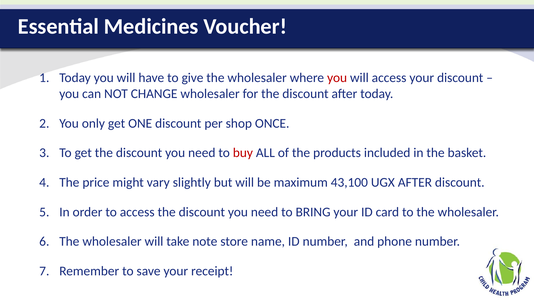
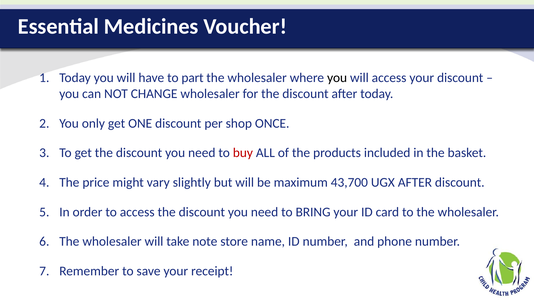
give: give -> part (193, 78)
you colour: red -> black (337, 78)
43,100: 43,100 -> 43,700 (349, 183)
